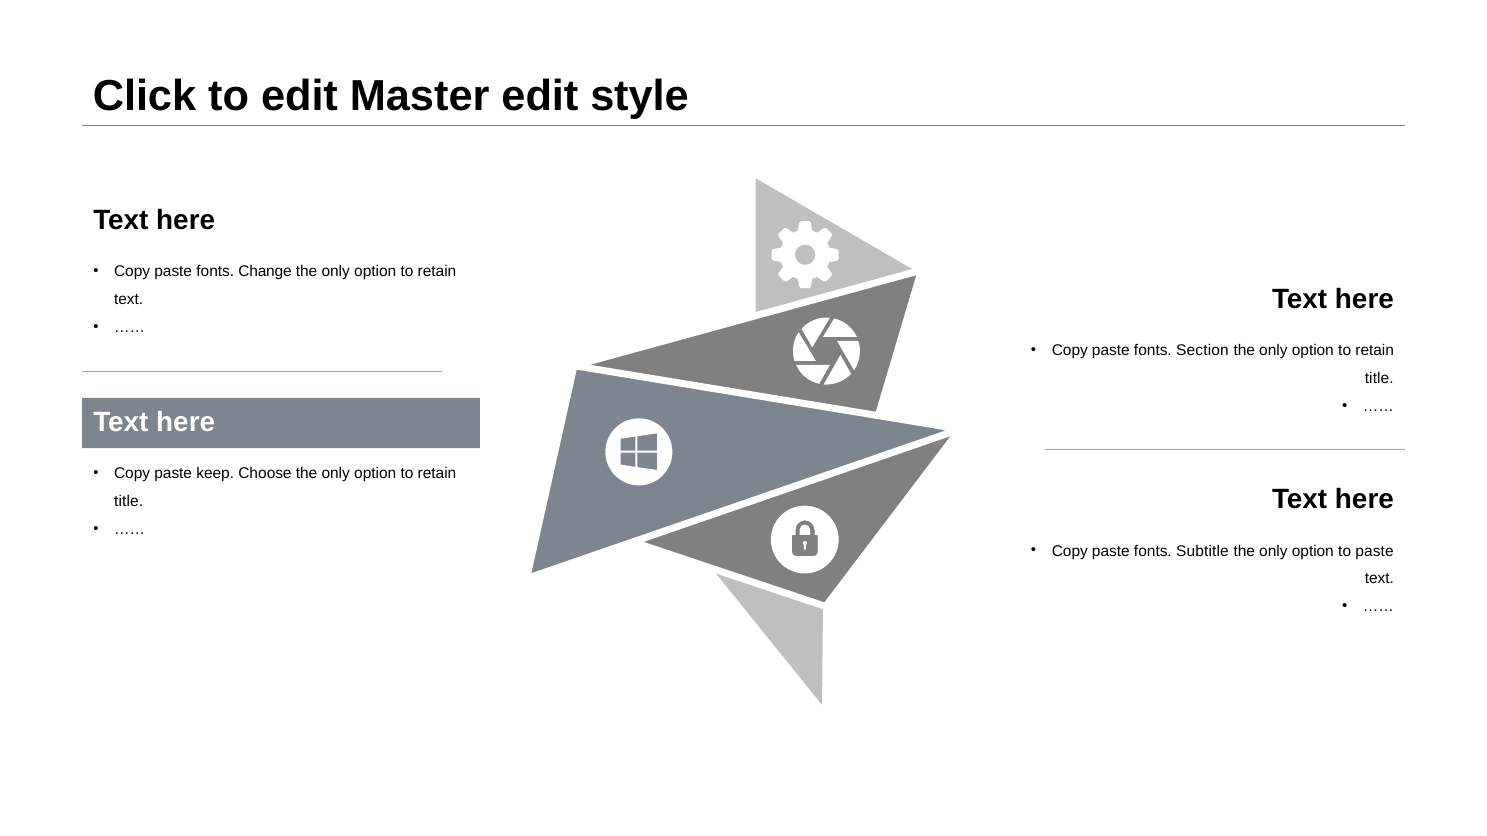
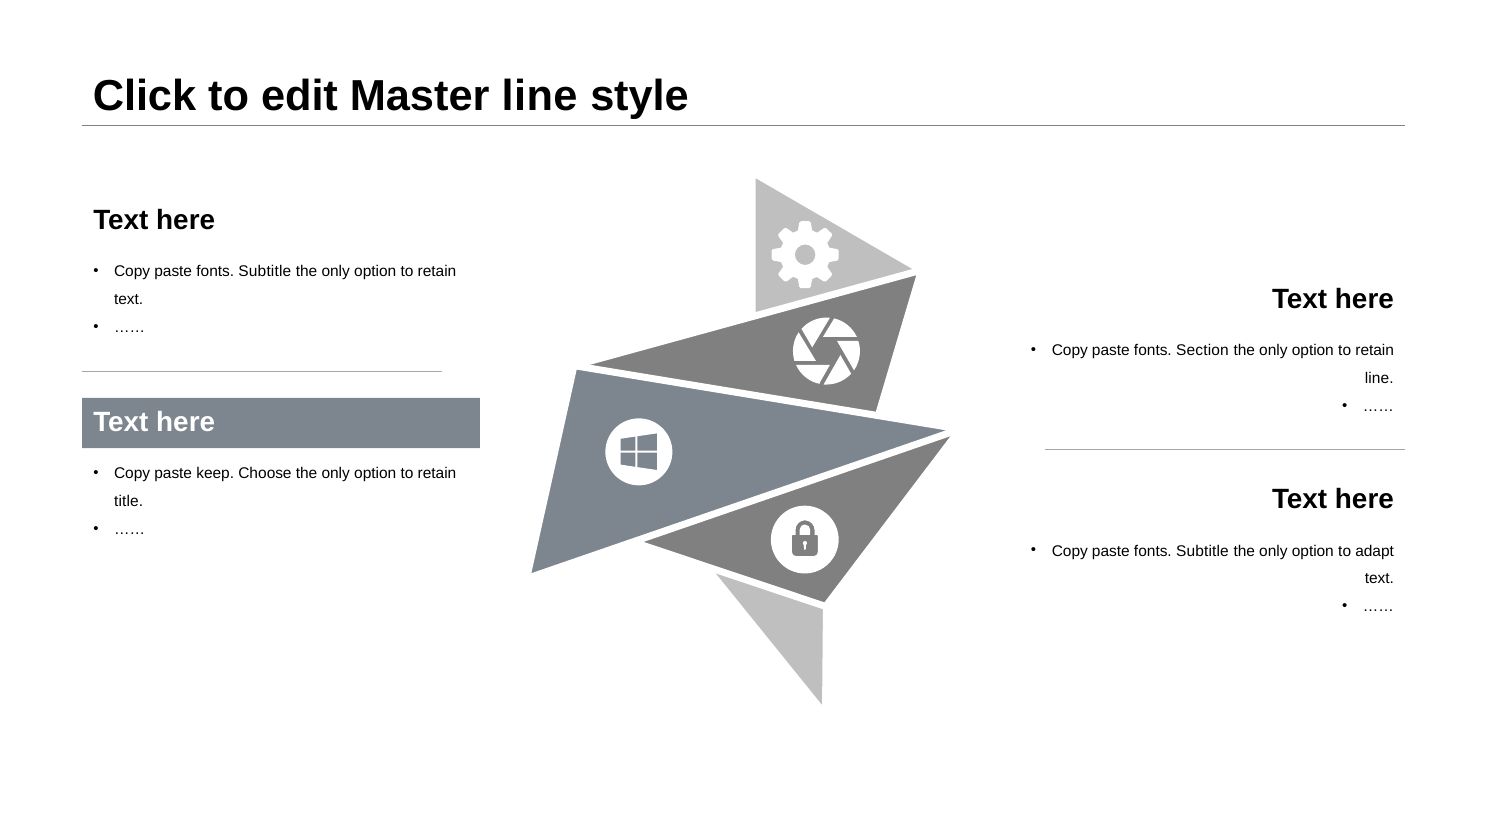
Master edit: edit -> line (540, 96)
Change: Change -> Subtitle (265, 272)
title: title -> line (1379, 378)
to paste: paste -> adapt (1375, 551)
